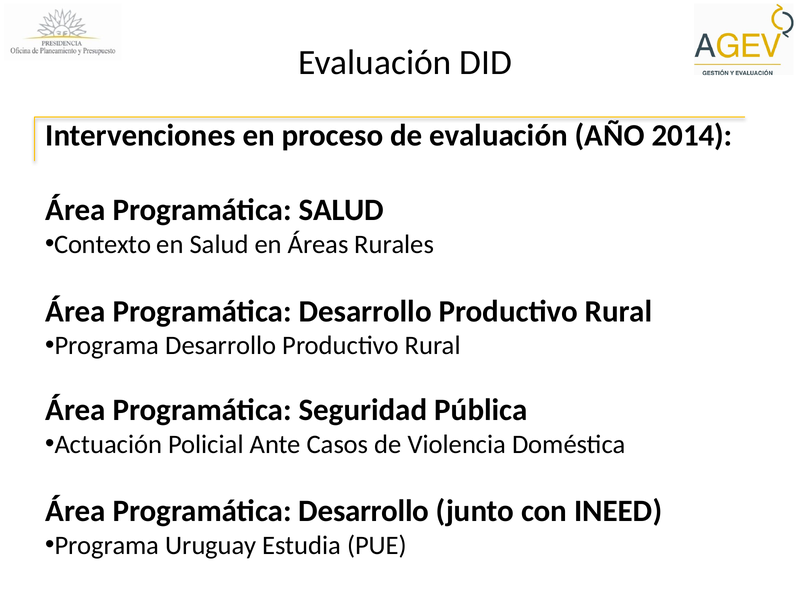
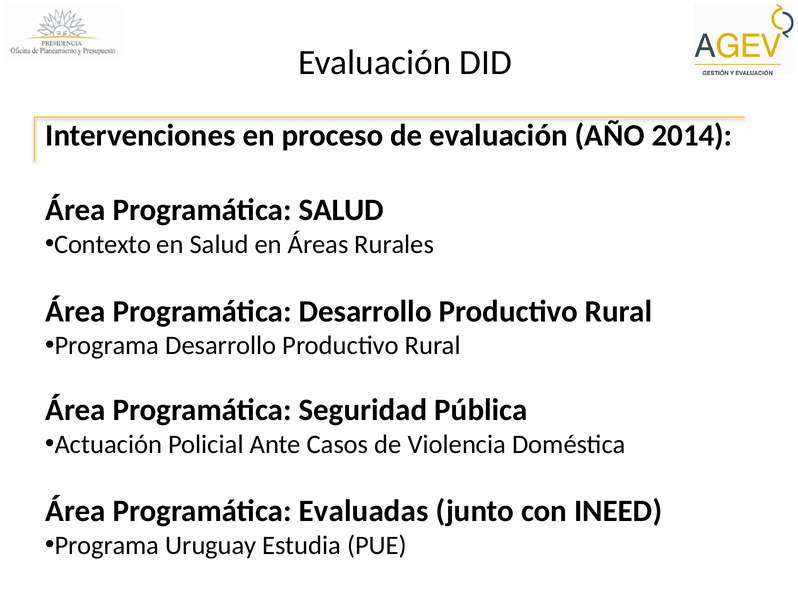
Desarrollo: Desarrollo -> Evaluadas (364, 511)
